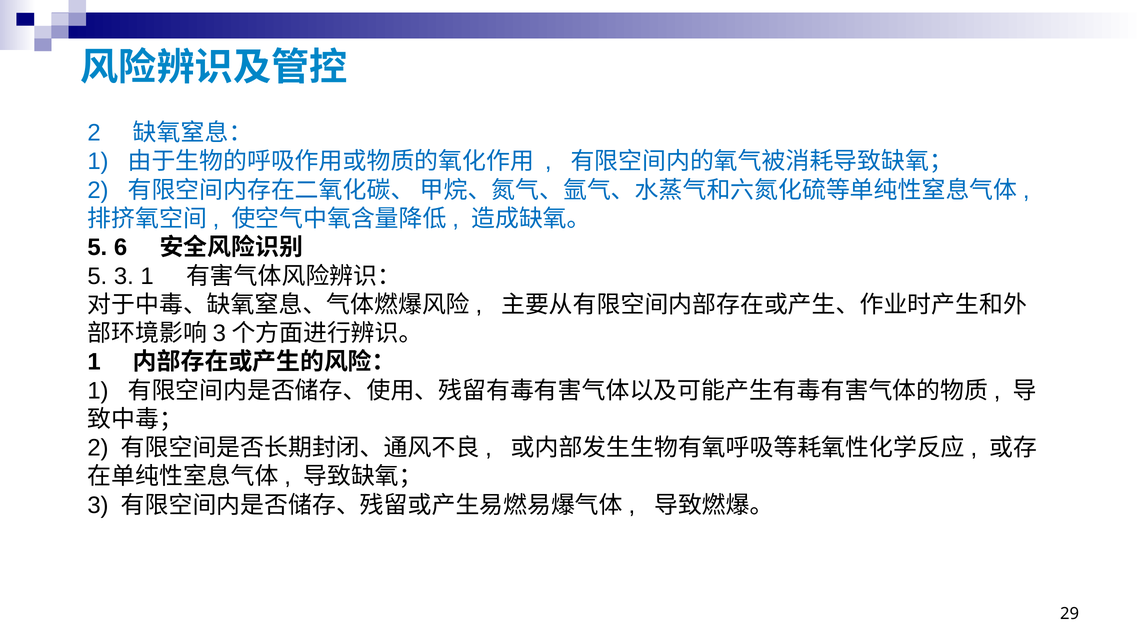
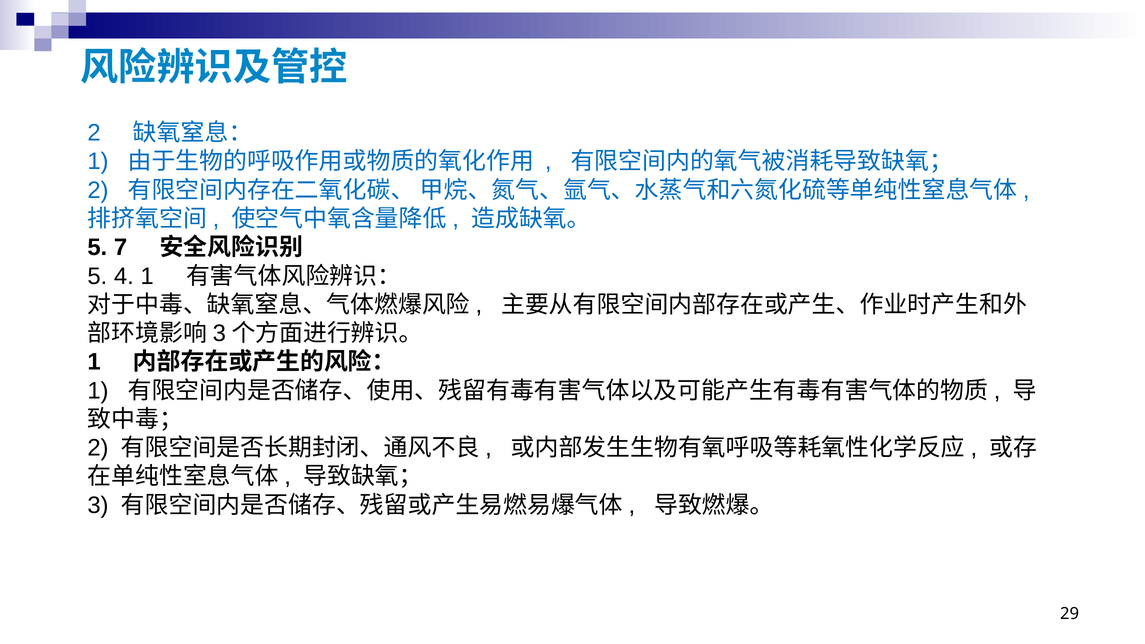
6: 6 -> 7 (121, 248)
5 3: 3 -> 4 (124, 276)
